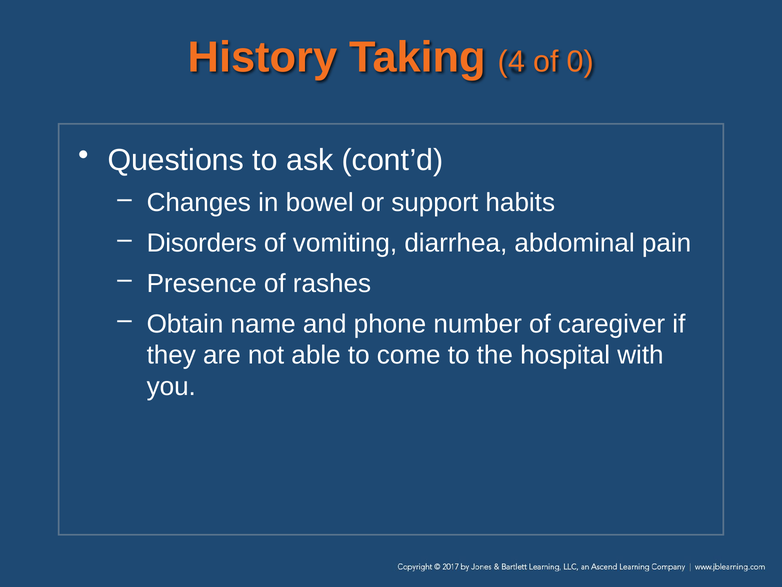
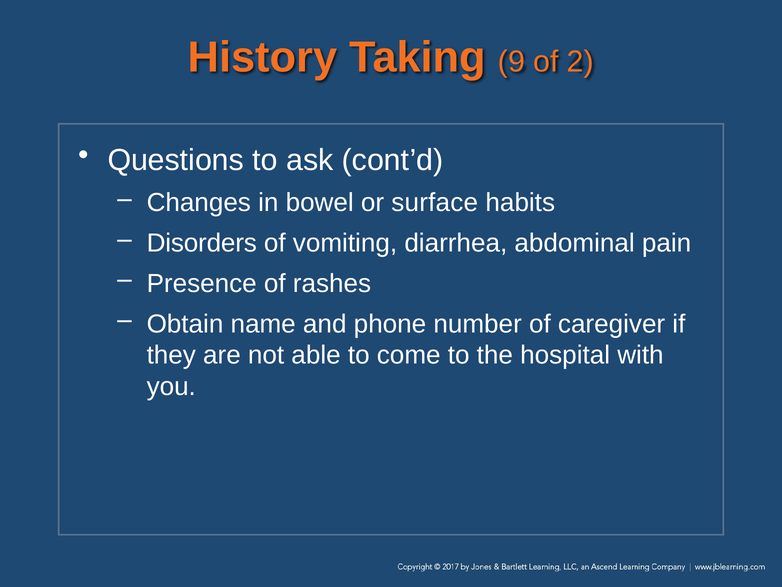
4: 4 -> 9 (511, 62)
0: 0 -> 2 (580, 62)
support: support -> surface (435, 203)
